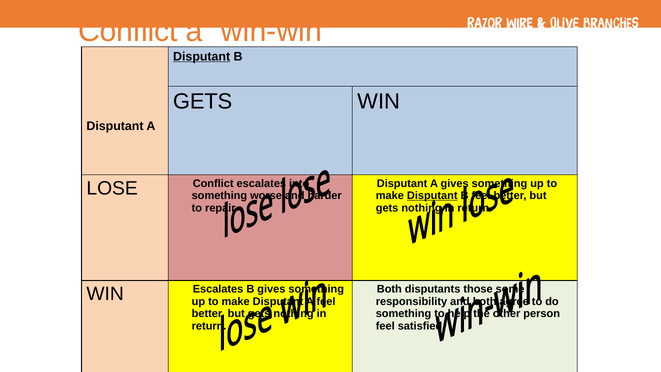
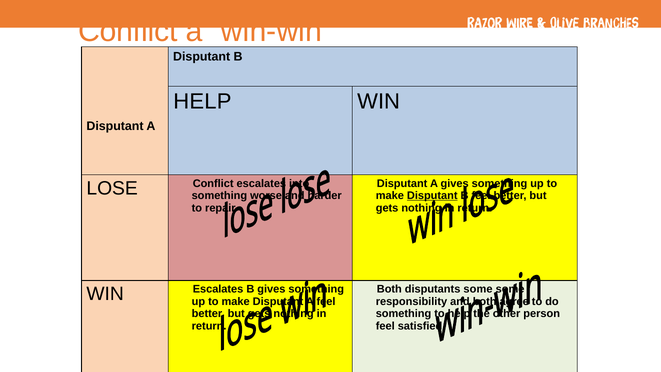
Disputant underline: present -> none (202, 56)
GETS: GETS -> HELP (202, 102)
disputants those: those -> some (478, 289)
